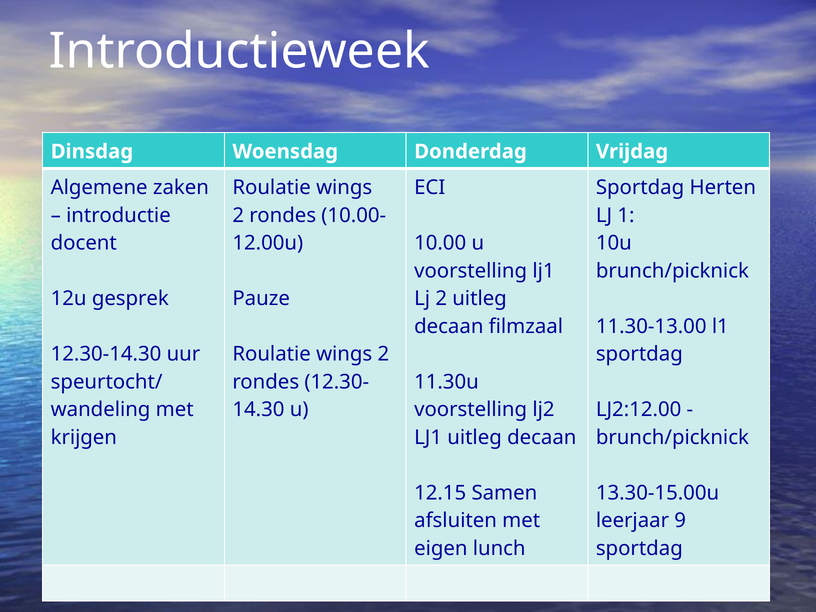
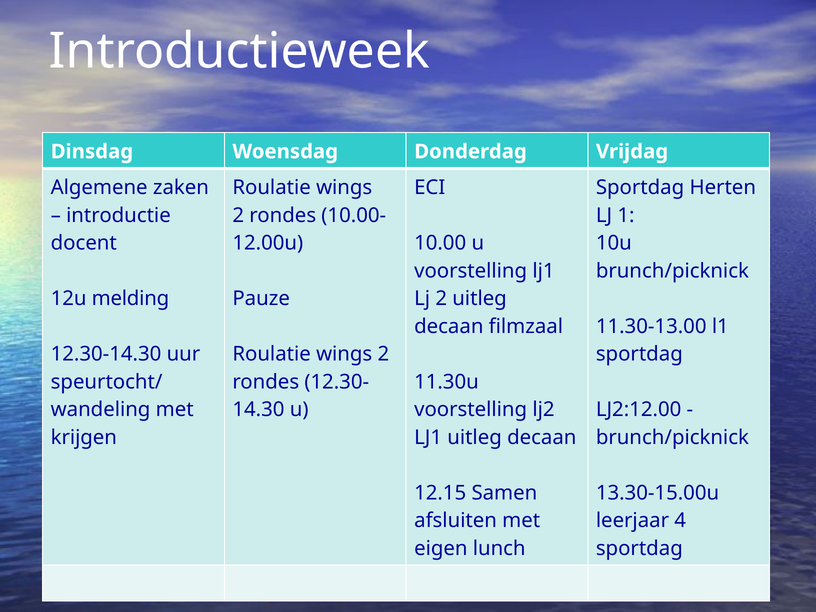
gesprek: gesprek -> melding (130, 299)
9: 9 -> 4 (680, 521)
